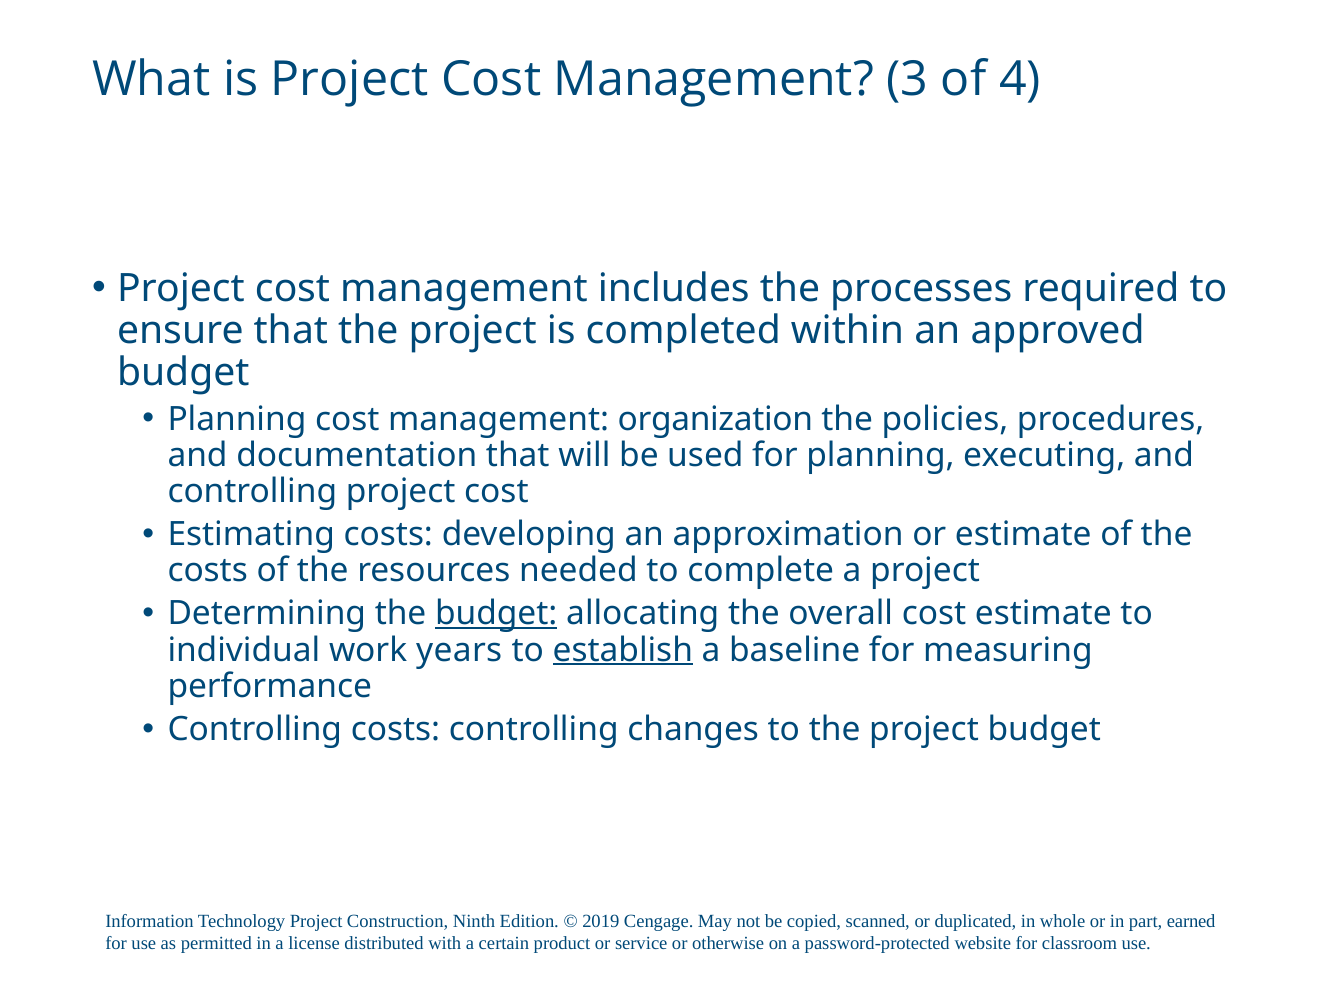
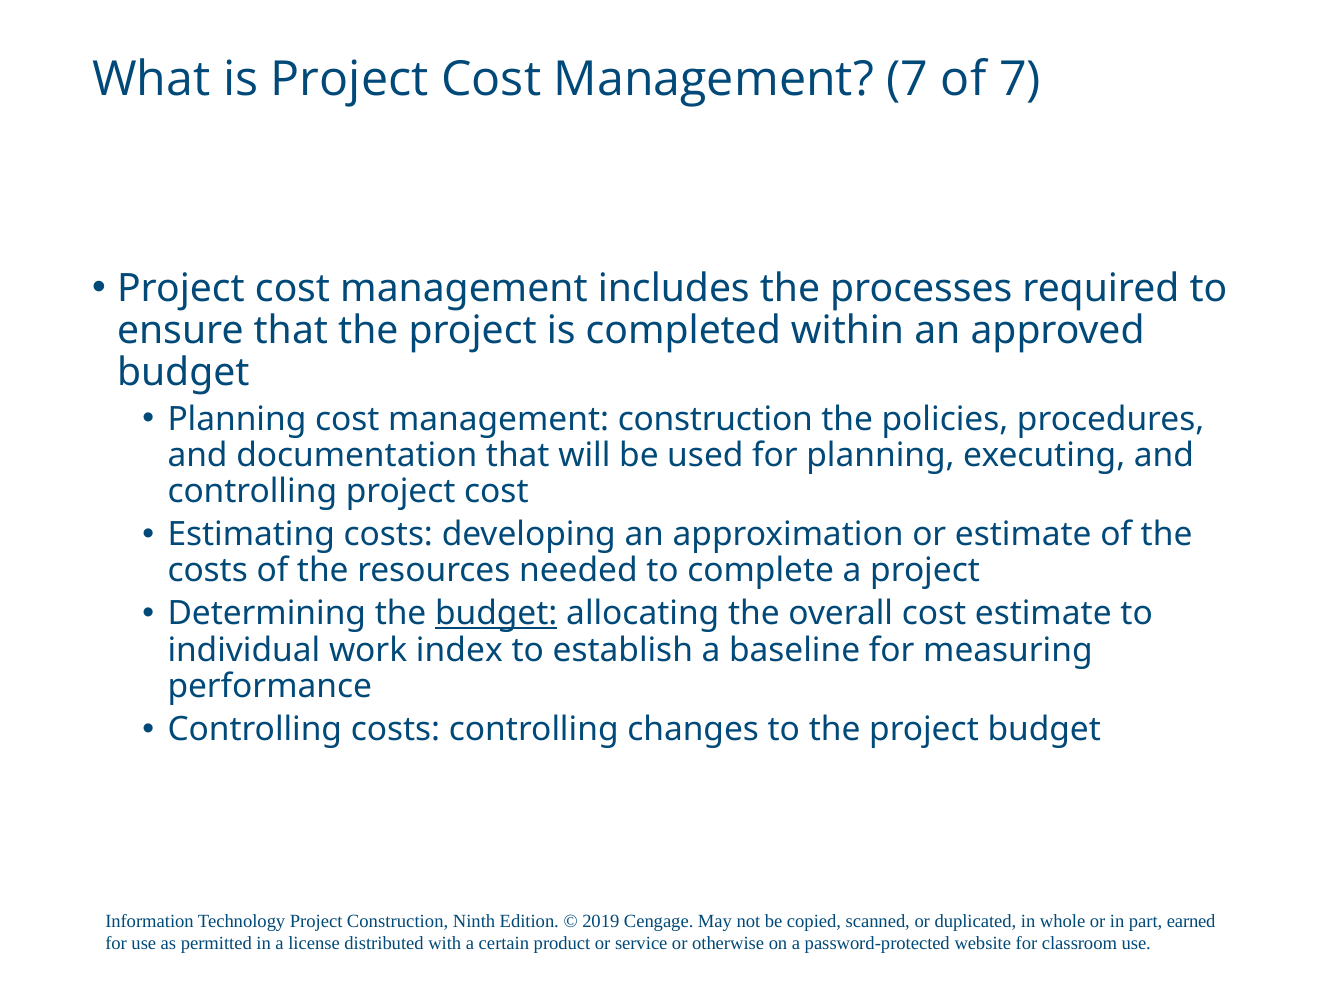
Management 3: 3 -> 7 (908, 79)
of 4: 4 -> 7 (1020, 79)
management organization: organization -> construction (715, 419)
years: years -> index (459, 650)
establish underline: present -> none (623, 650)
